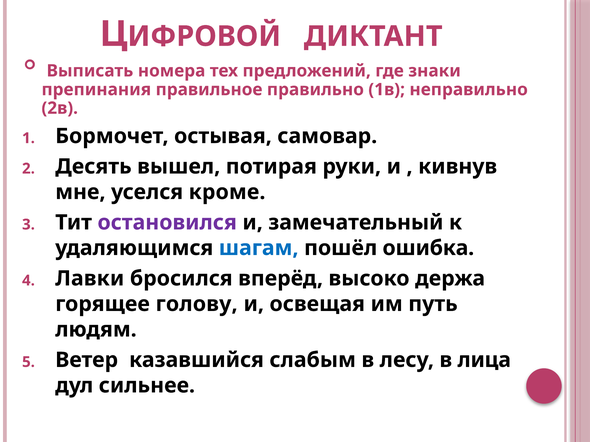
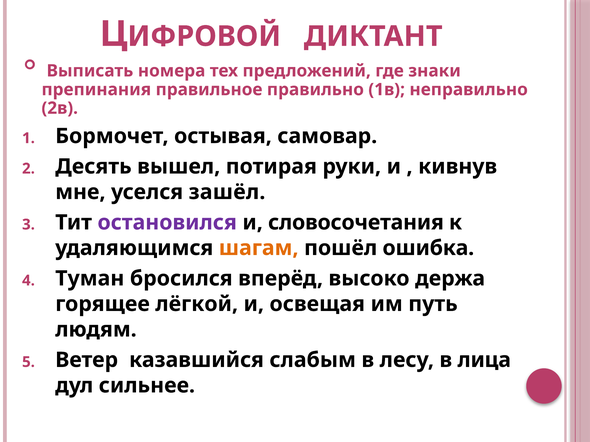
кроме: кроме -> зашёл (227, 192)
замечательный: замечательный -> словосочетания (356, 223)
шагам colour: blue -> orange (259, 248)
Лавки: Лавки -> Туман (90, 279)
голову: голову -> лёгкой (197, 304)
